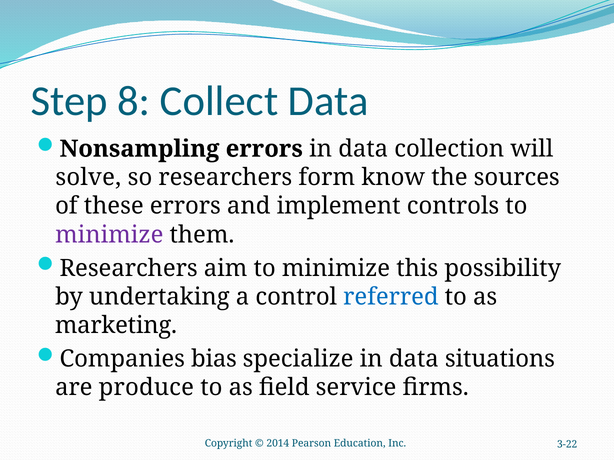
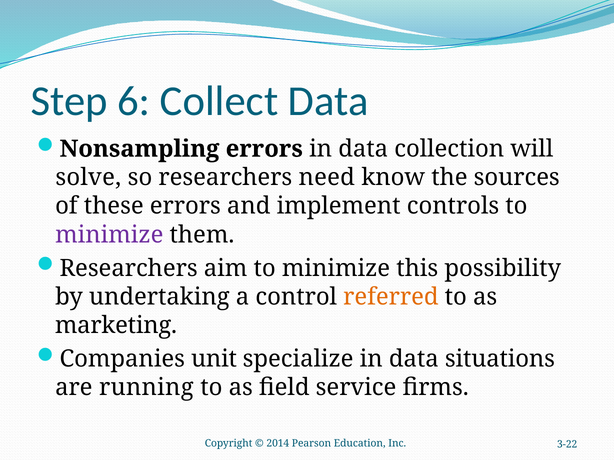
8: 8 -> 6 (134, 101)
form: form -> need (327, 178)
referred colour: blue -> orange (391, 297)
bias: bias -> unit (214, 359)
produce: produce -> running (146, 388)
